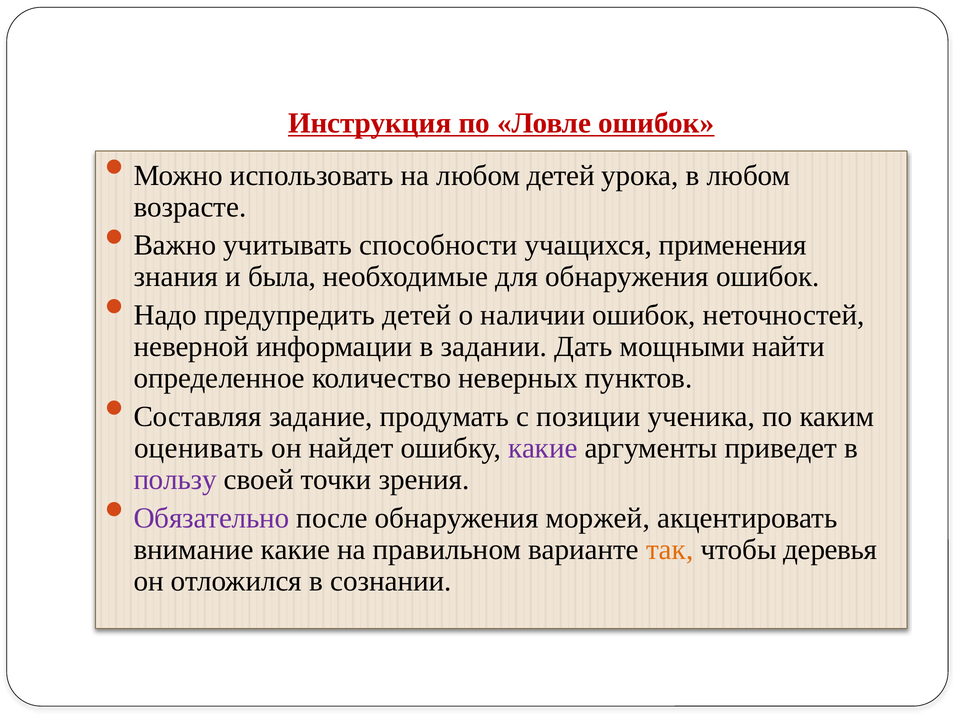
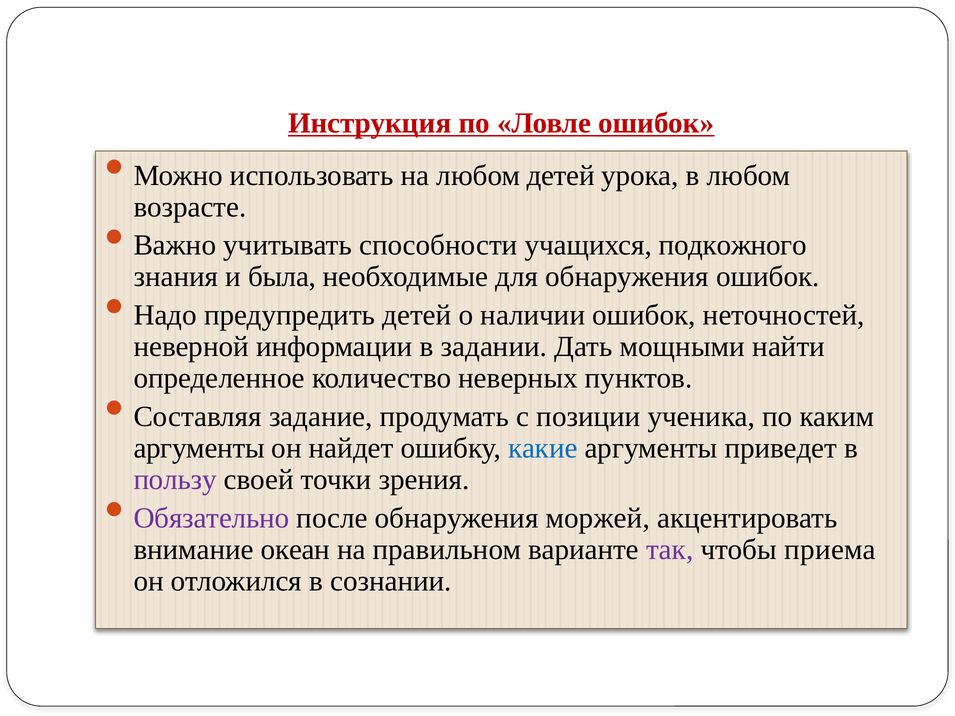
применения: применения -> подкожного (733, 245)
оценивать: оценивать -> аргументы (199, 448)
какие colour: purple -> blue (543, 448)
внимание какие: какие -> океан (295, 550)
так colour: orange -> purple (670, 550)
деревья: деревья -> приема (830, 550)
